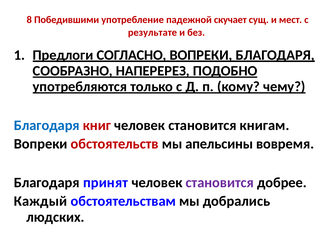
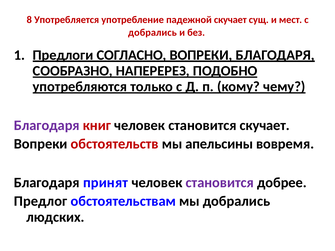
Победившими: Победившими -> Употребляется (67, 20)
результате: результате -> добрались (152, 33)
Благодаря colour: blue -> purple (47, 126)
становится книгам: книгам -> скучает (265, 126)
Каждый: Каждый -> Предлог (41, 201)
